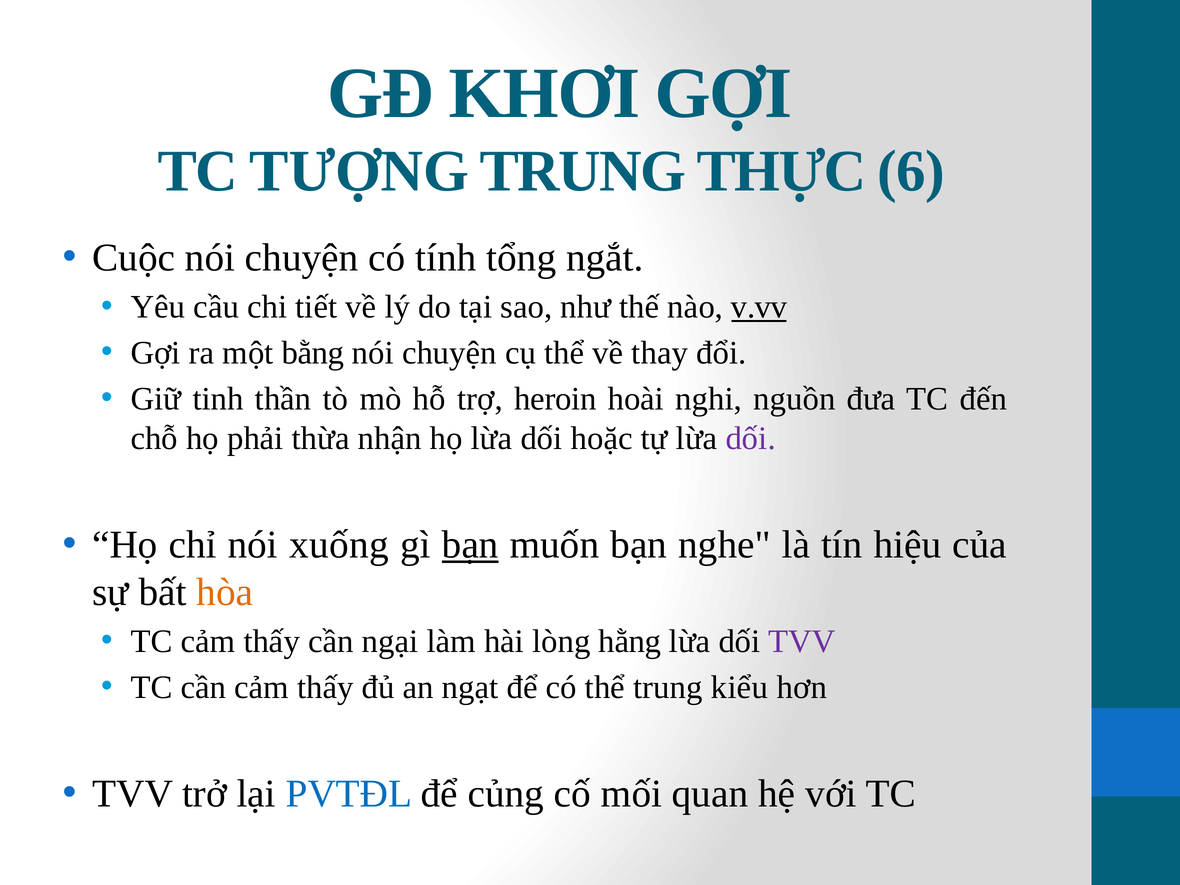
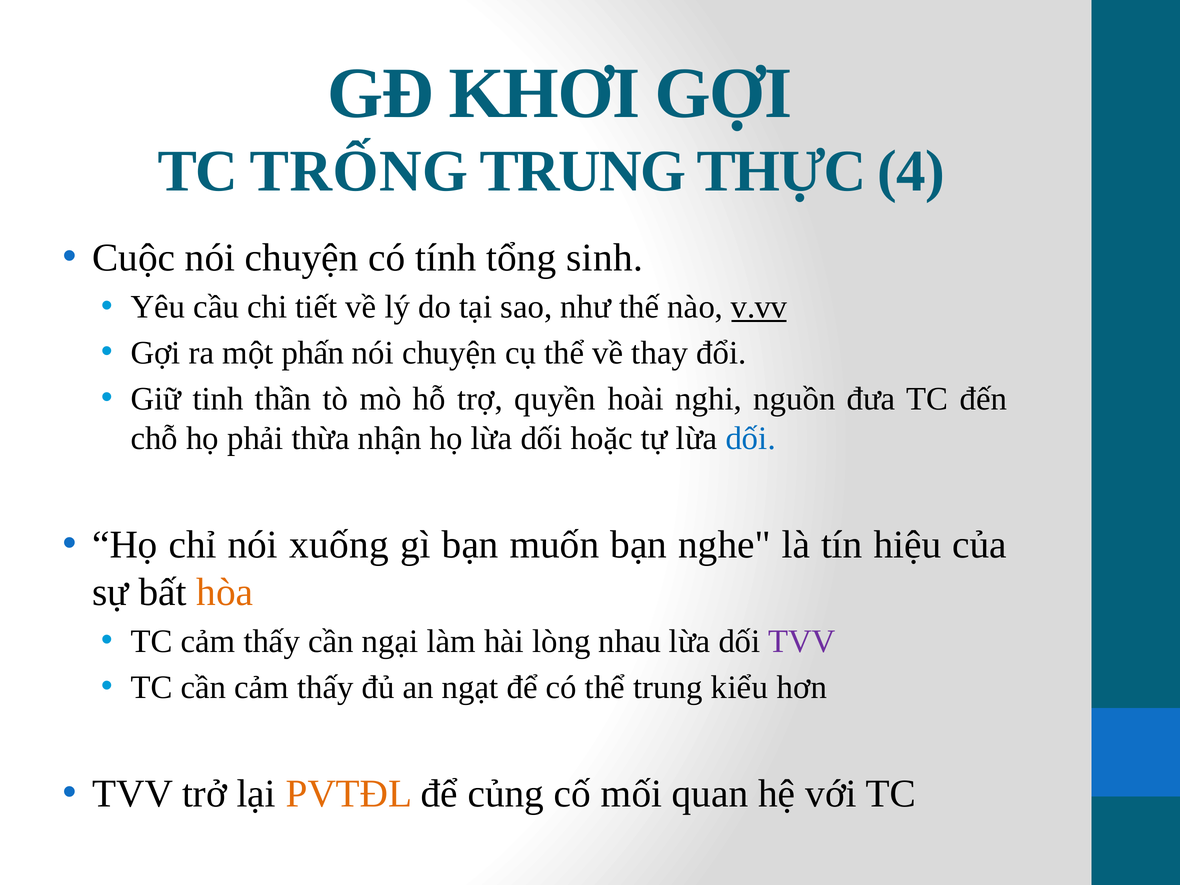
TƯỢNG: TƯỢNG -> TRỐNG (359, 171)
6: 6 -> 4 (911, 171)
ngắt: ngắt -> sinh (605, 258)
bằng: bằng -> phấn (313, 353)
heroin: heroin -> quyền (555, 399)
dối colour: purple -> blue (751, 438)
bạn underline: present -> none (470, 545)
hằng: hằng -> nhau (630, 641)
PVTĐL colour: blue -> orange (349, 794)
